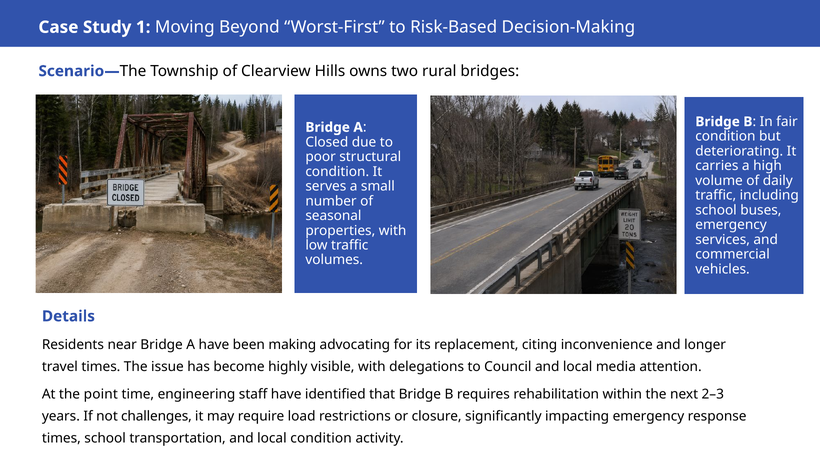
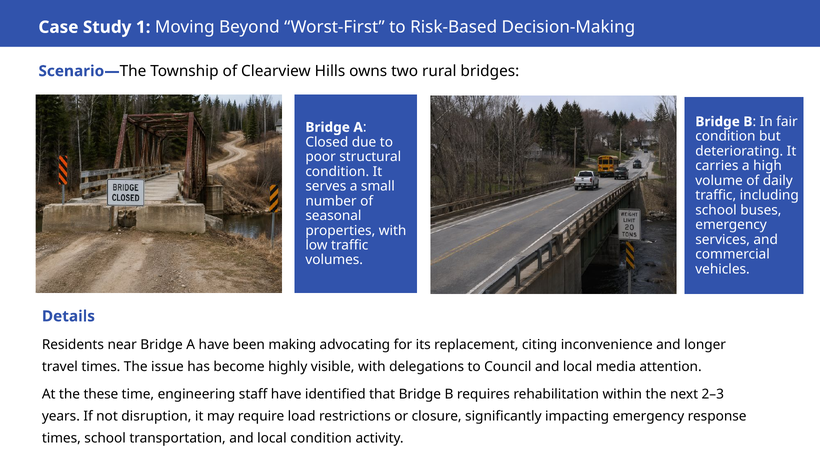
point: point -> these (101, 394)
challenges: challenges -> disruption (156, 416)
